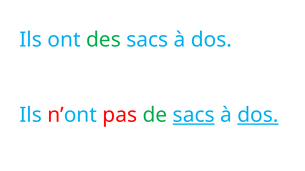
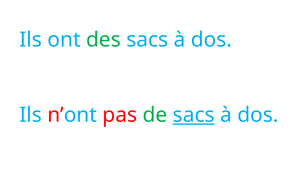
dos underline: present -> none (258, 115)
